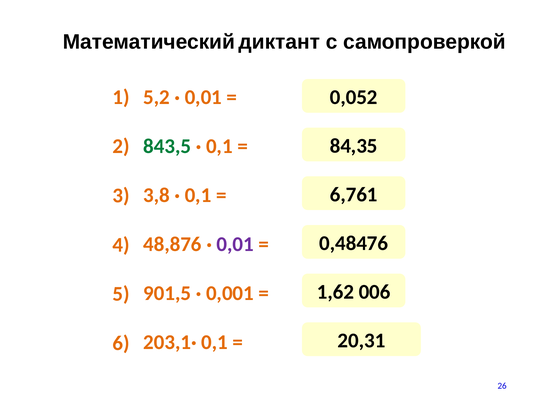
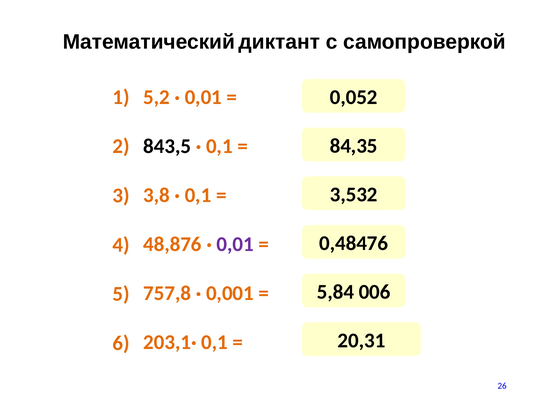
843,5 colour: green -> black (167, 146)
6,761: 6,761 -> 3,532 (354, 195)
1,62: 1,62 -> 5,84 (335, 292)
901,5: 901,5 -> 757,8 (167, 293)
